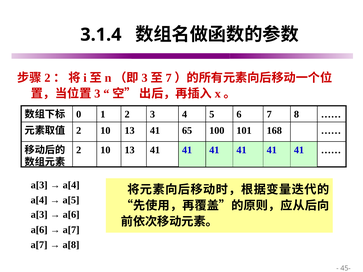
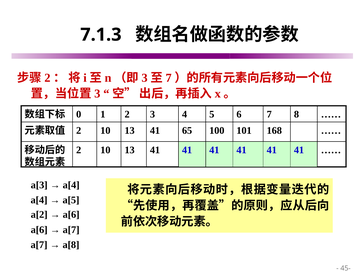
3.1.4: 3.1.4 -> 7.1.3 (101, 35)
a[3: a[3 -> a[2 (39, 215)
